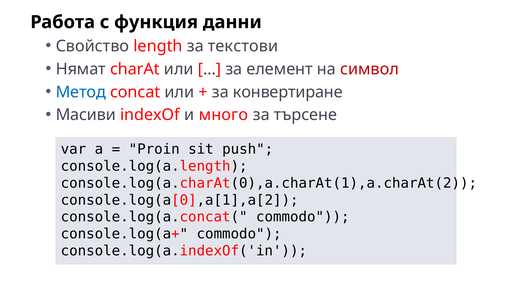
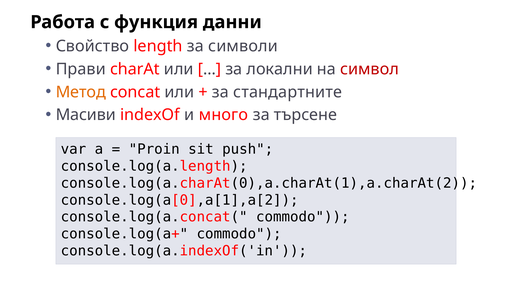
текстови: текстови -> символи (243, 46)
Нямат: Нямат -> Прави (81, 69)
елемент: елемент -> локални (280, 69)
Метод colour: blue -> orange (81, 92)
конвертиране: конвертиране -> стандартните (288, 92)
